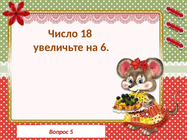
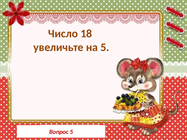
на 6: 6 -> 5 (105, 47)
